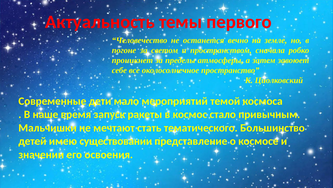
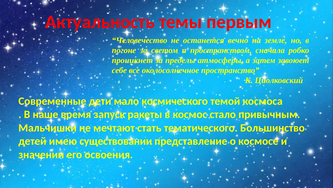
первого: первого -> первым (239, 22)
мероприятий: мероприятий -> космического (175, 101)
